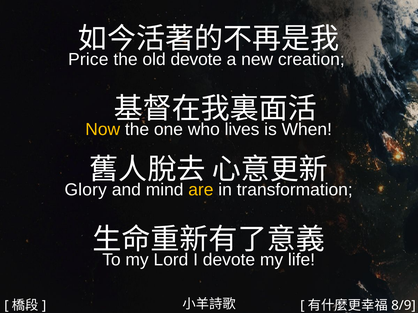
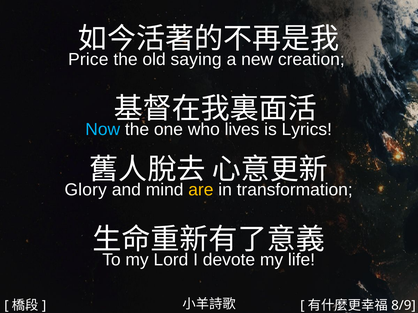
old devote: devote -> saying (196, 59)
Now colour: yellow -> light blue (103, 130)
When: When -> Lyrics (307, 130)
